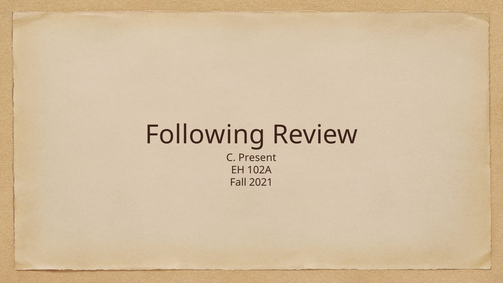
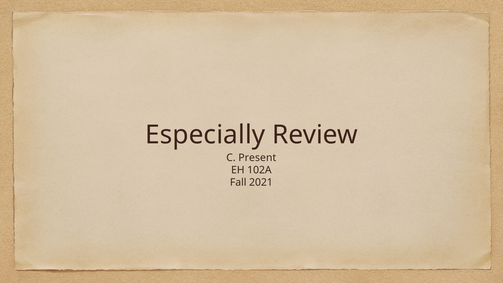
Following: Following -> Especially (205, 135)
